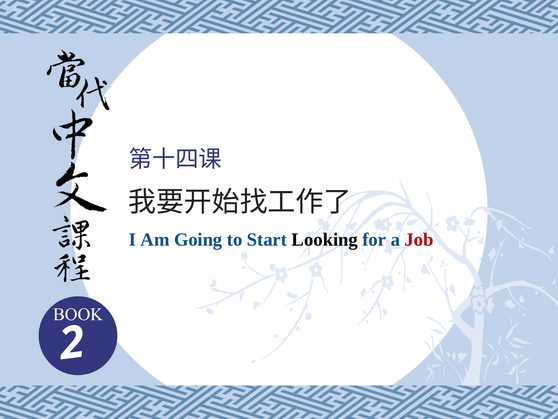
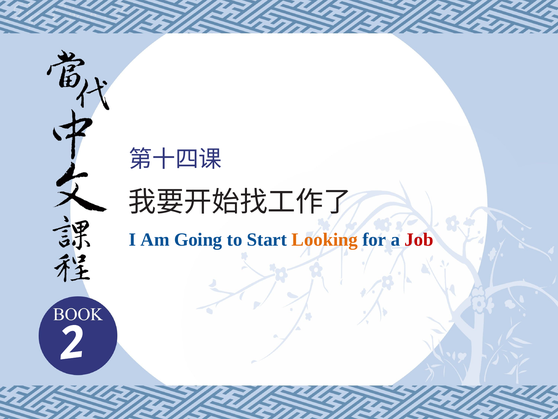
Looking colour: black -> orange (325, 240)
